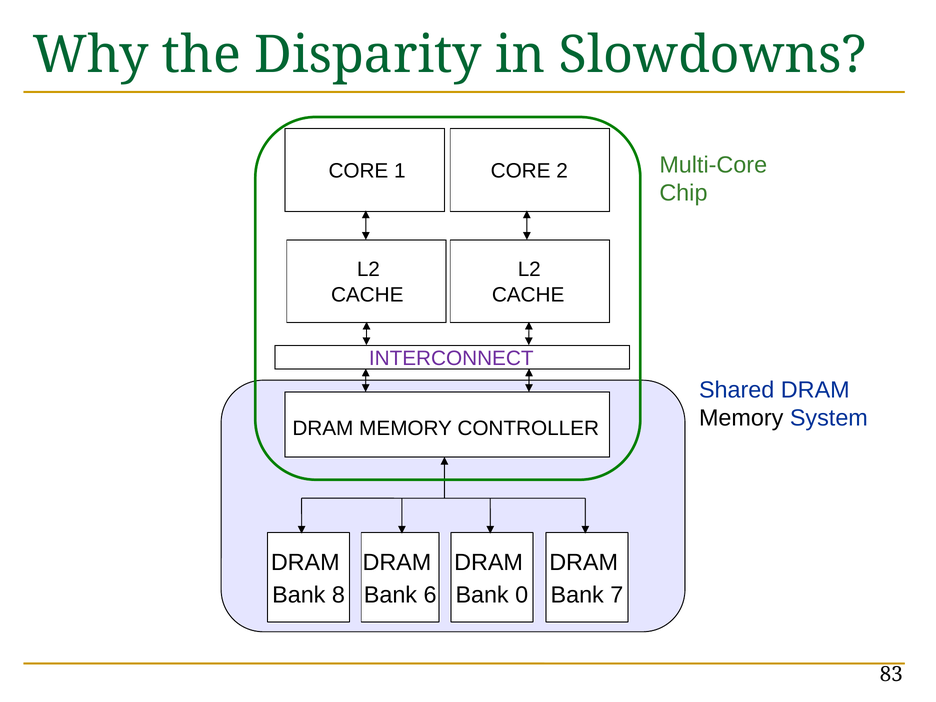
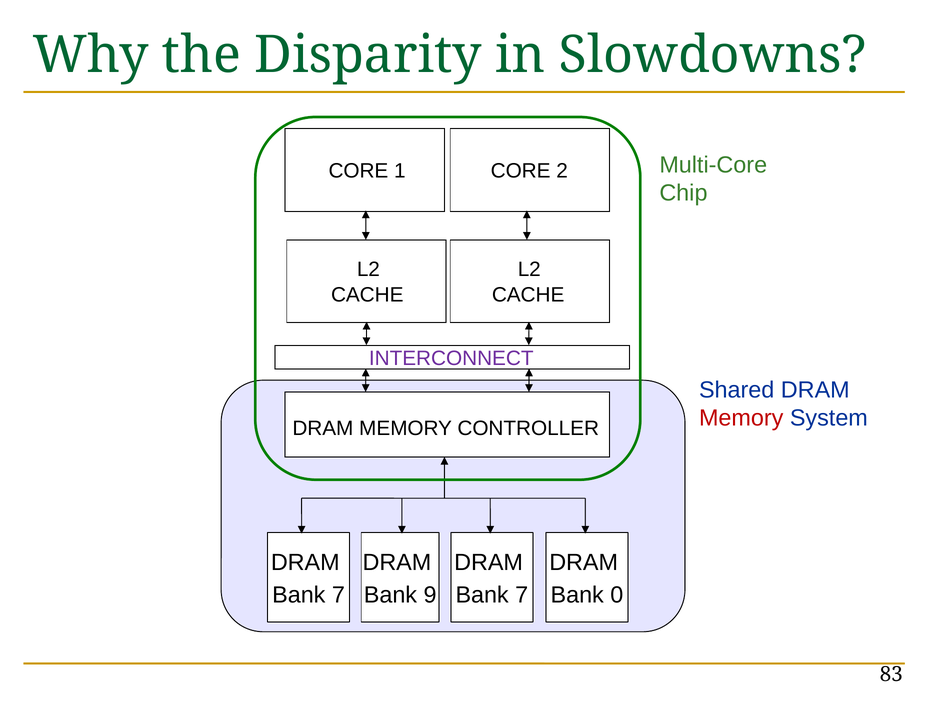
Memory colour: black -> red (741, 418)
8: 8 -> 7 (338, 595)
6: 6 -> 9 (430, 595)
0: 0 -> 7 (522, 595)
7: 7 -> 0 (617, 595)
